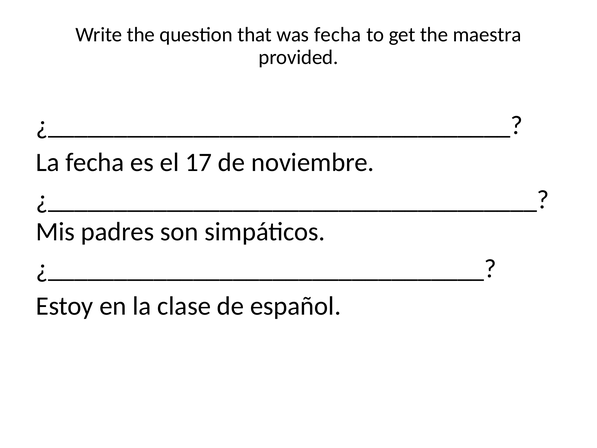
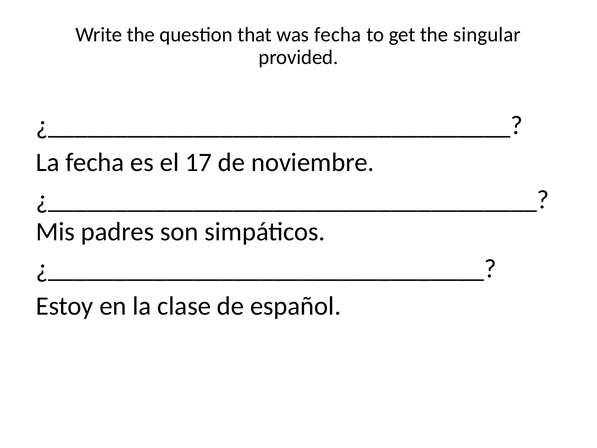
maestra: maestra -> singular (487, 35)
